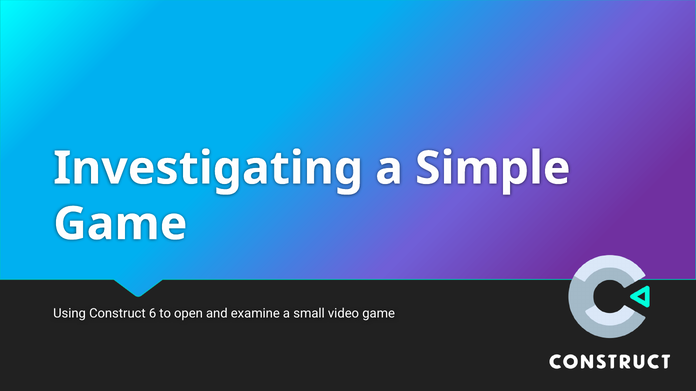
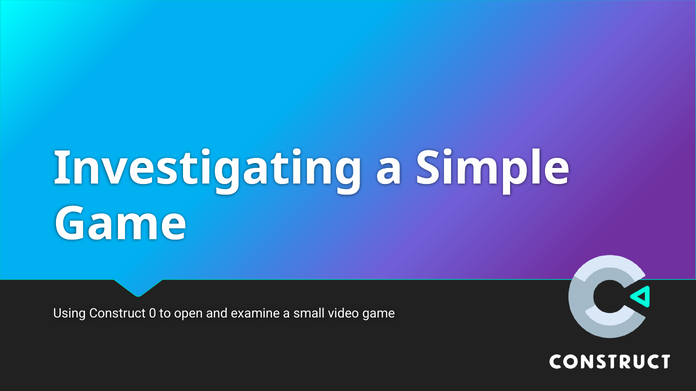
6: 6 -> 0 (153, 314)
